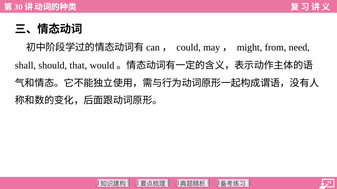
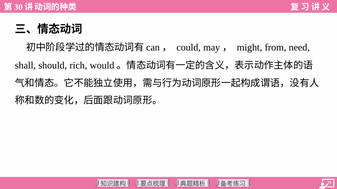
that: that -> rich (78, 66)
